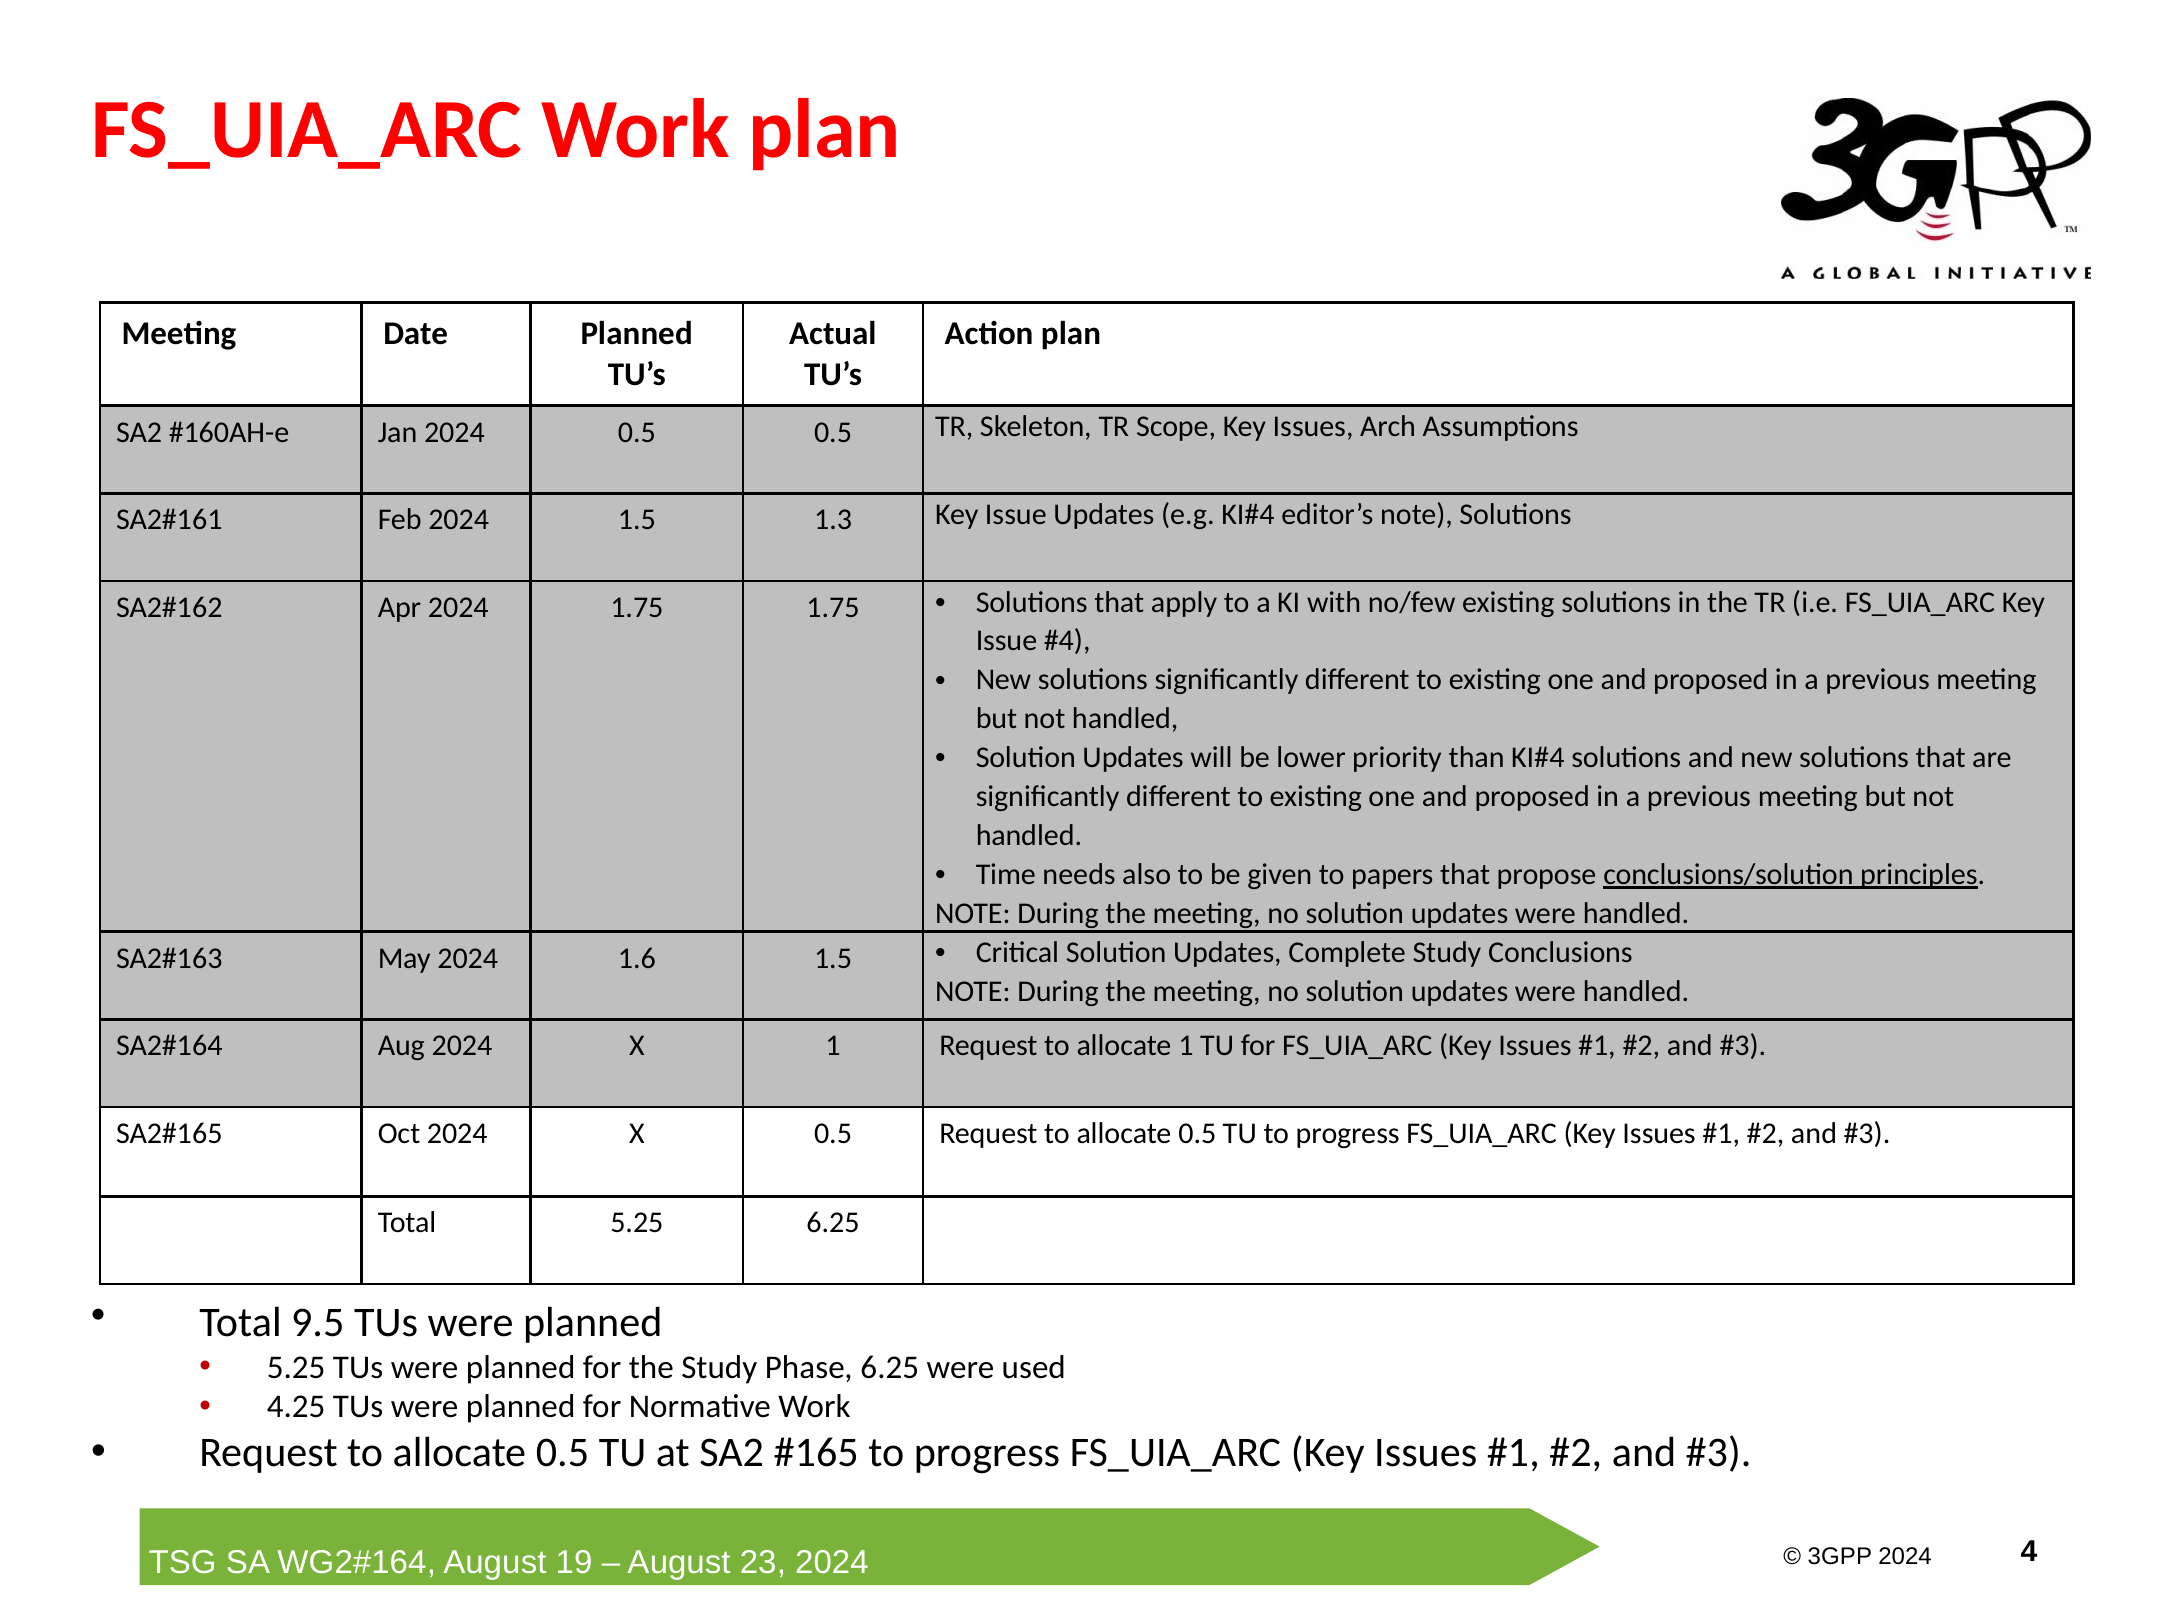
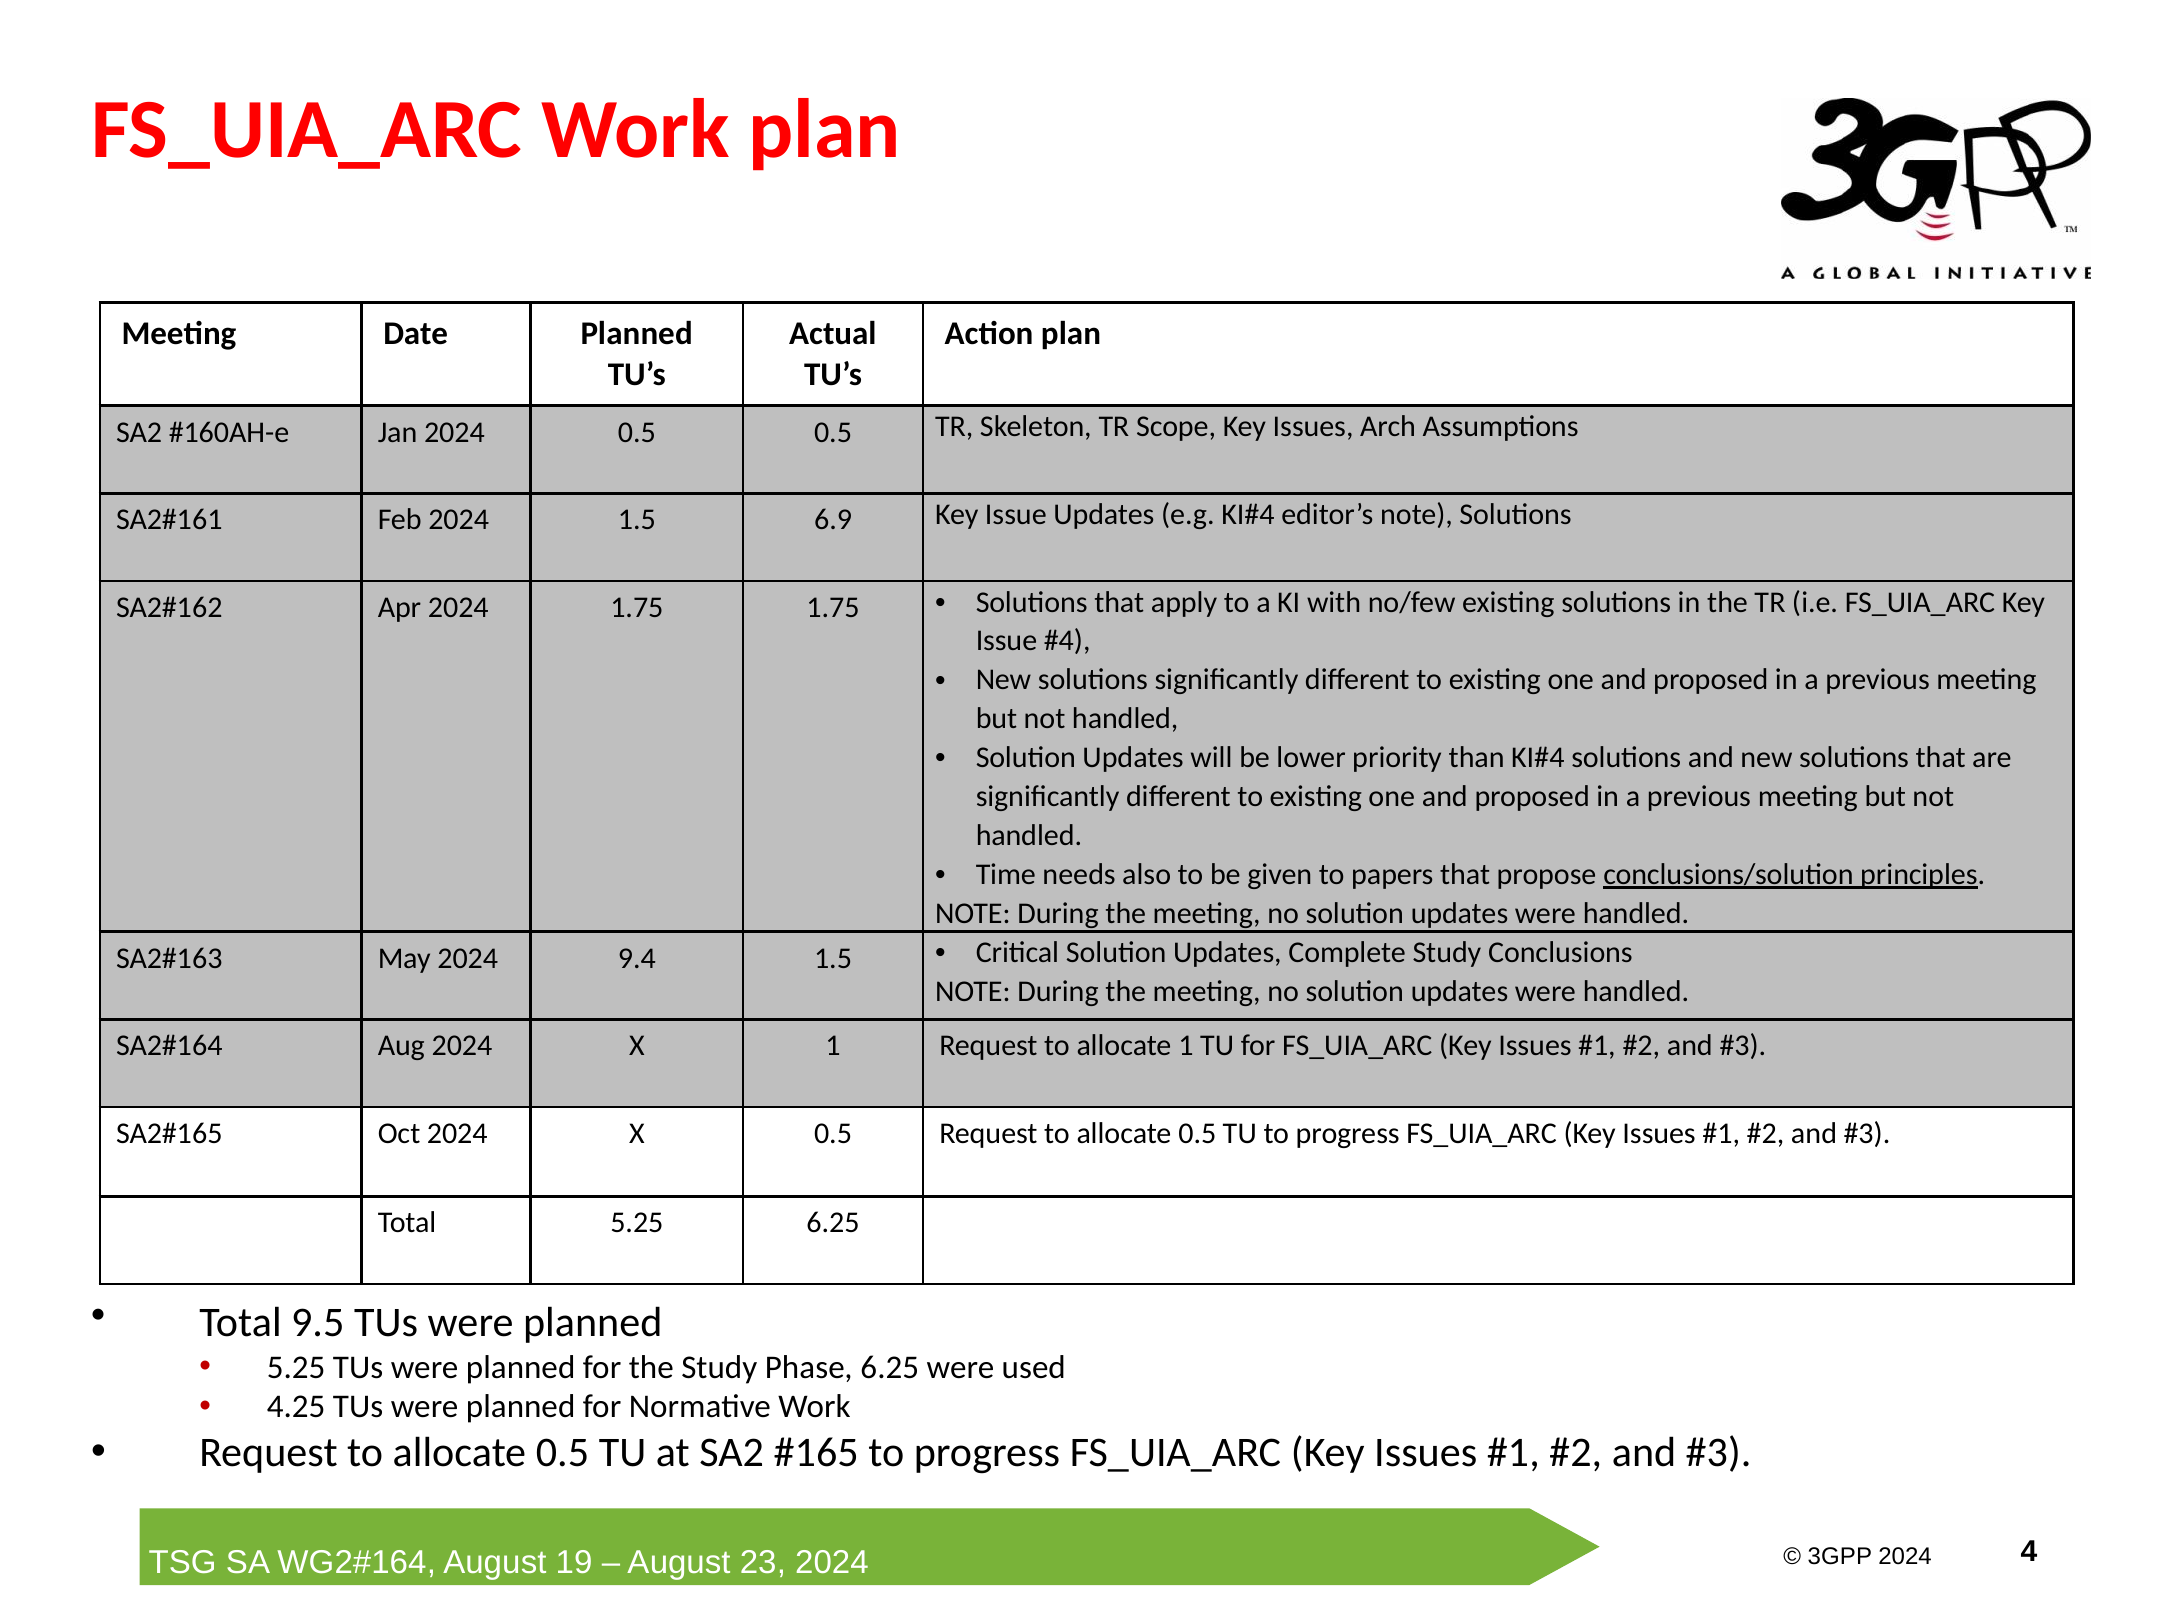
1.3: 1.3 -> 6.9 (833, 520)
1.6: 1.6 -> 9.4 (637, 958)
